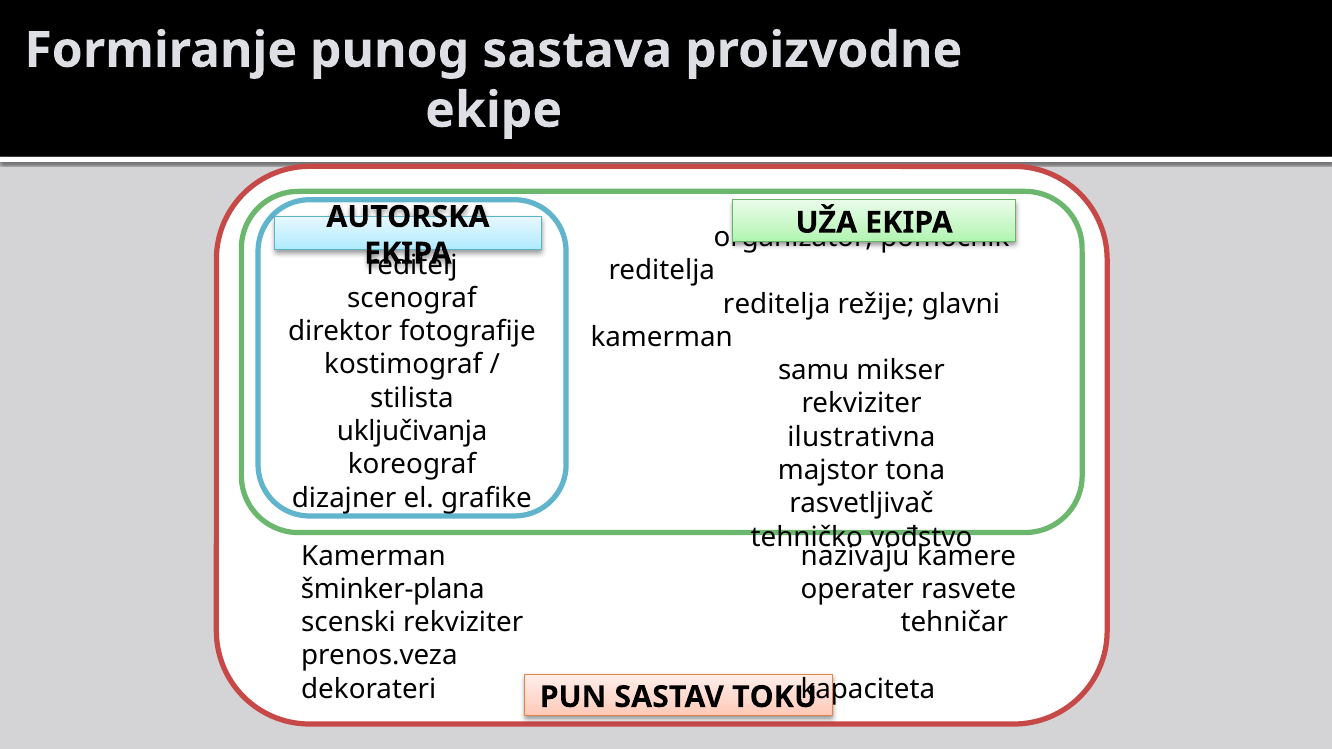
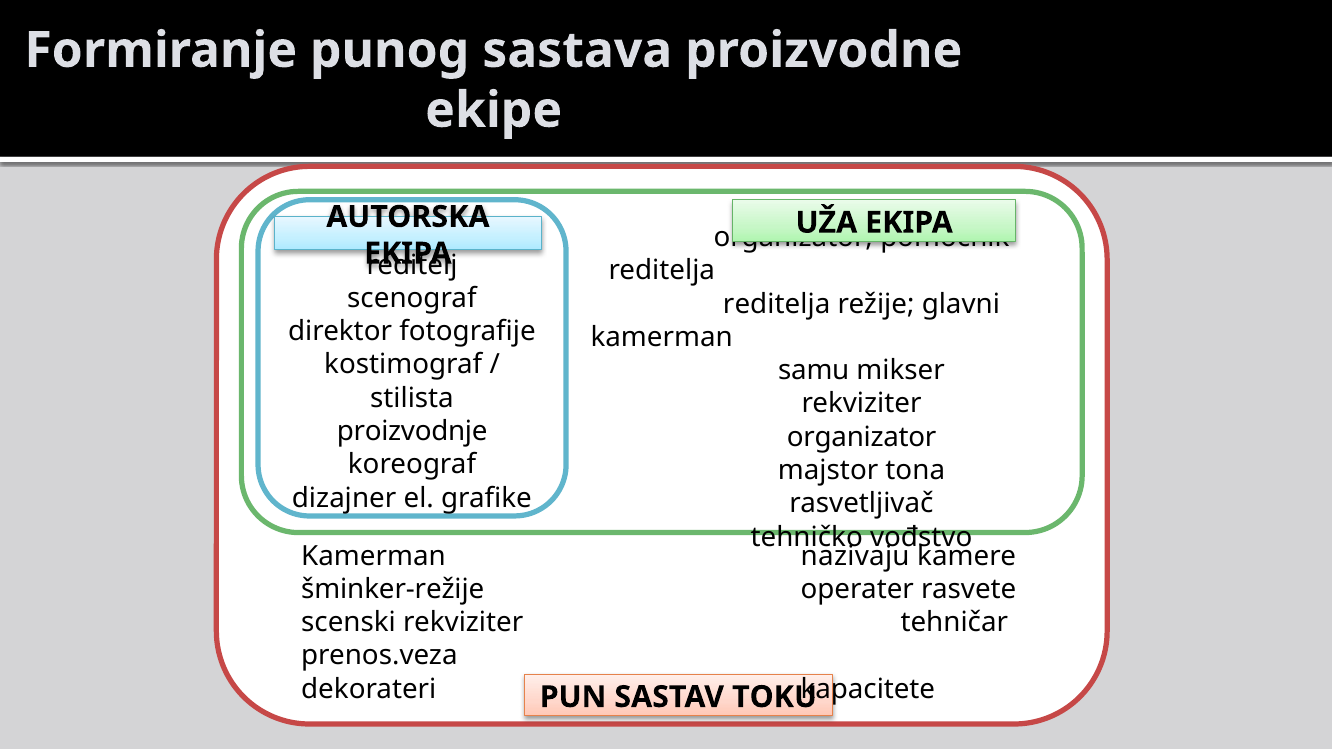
uključivanja: uključivanja -> proizvodnje (412, 432)
ilustrativna: ilustrativna -> organizator (862, 437)
šminker-plana: šminker-plana -> šminker-režije (393, 589)
kapaciteta: kapaciteta -> kapacitete (868, 689)
